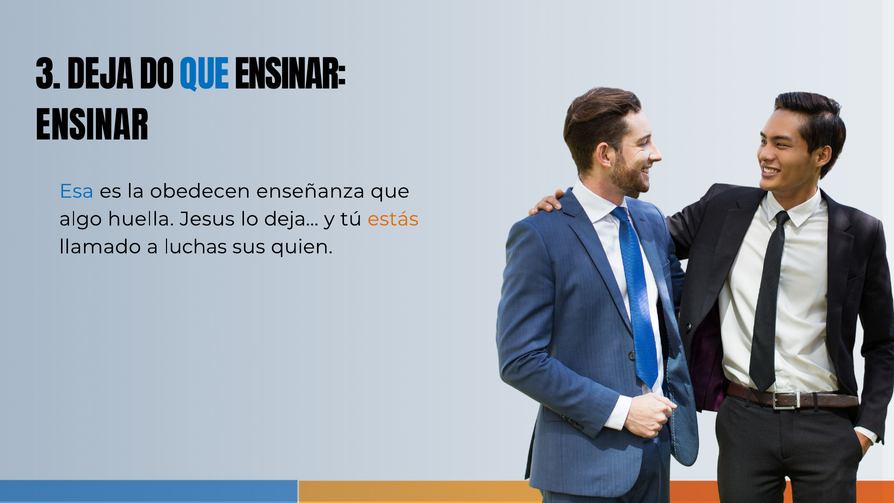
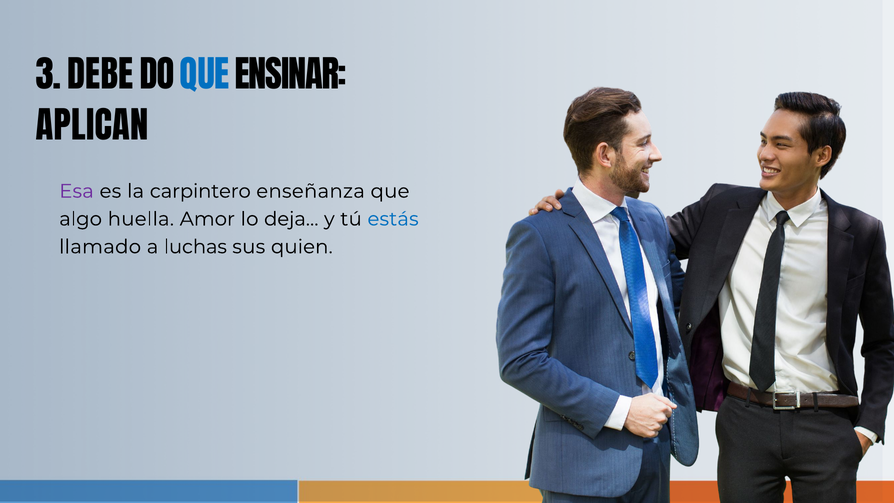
DEJA: DEJA -> DEBE (100, 76)
ENSINAR: ENSINAR -> APLICAN (92, 128)
Esa colour: blue -> purple (77, 191)
obedecen: obedecen -> carpintero (200, 191)
Jesus: Jesus -> Amor (207, 219)
estás colour: orange -> blue (393, 219)
